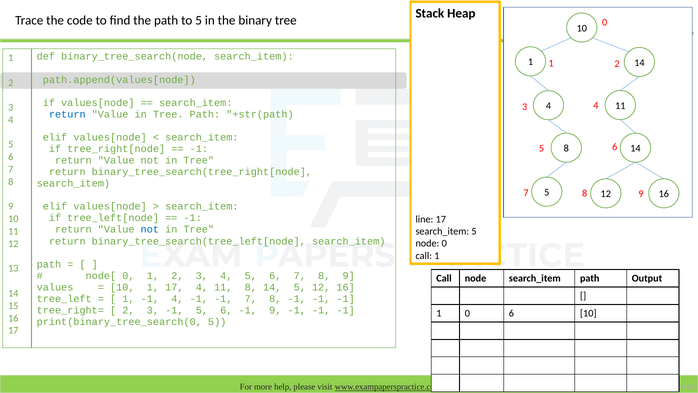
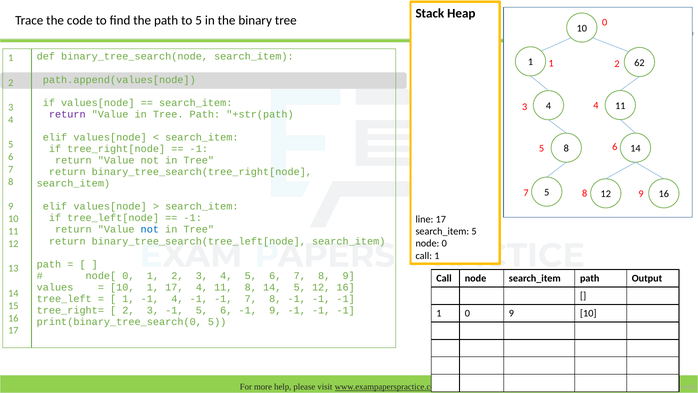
1 14: 14 -> 62 (639, 63)
return colour: blue -> purple (67, 114)
0 6: 6 -> 9 (511, 313)
